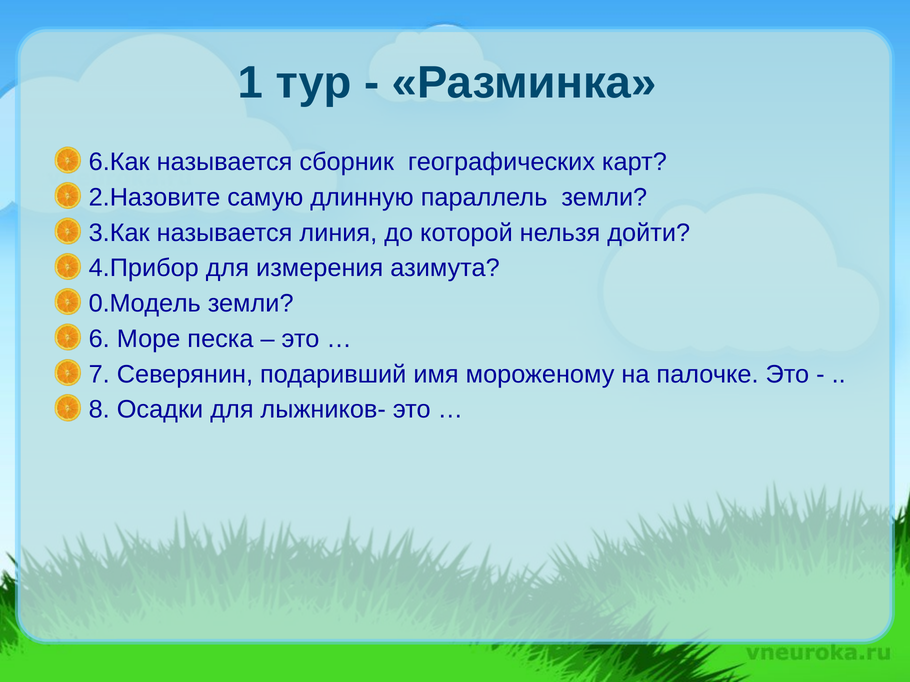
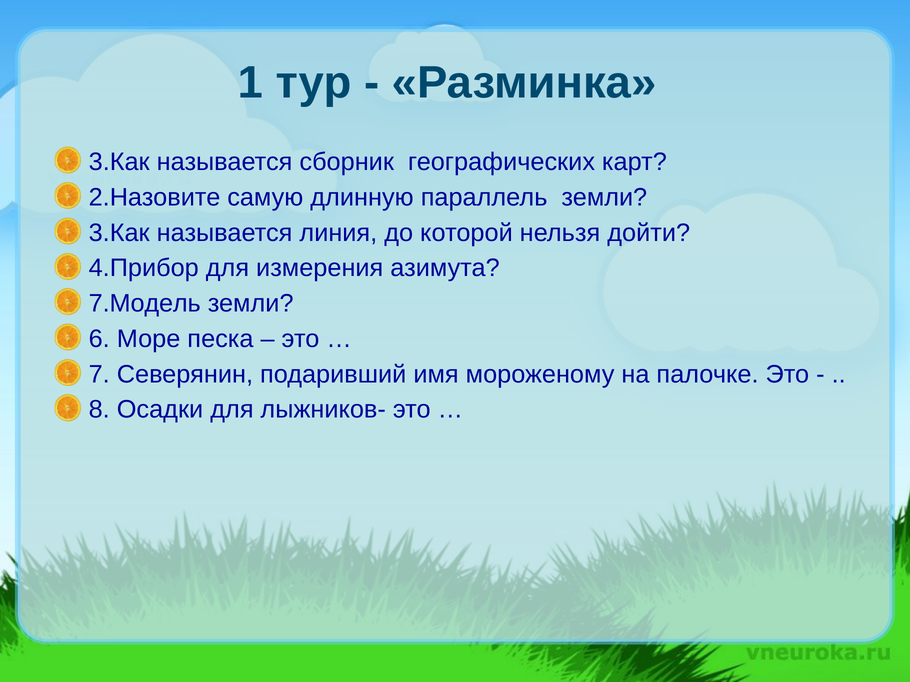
6.Как: 6.Как -> 3.Как (119, 162)
0.Модель: 0.Модель -> 7.Модель (145, 304)
